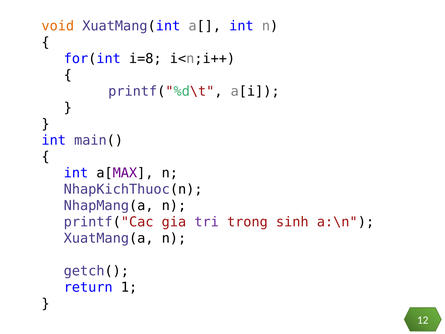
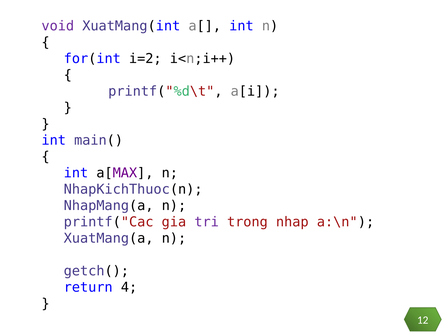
void colour: orange -> purple (58, 26)
i=8: i=8 -> i=2 (145, 59)
sinh: sinh -> nhap (292, 222)
1: 1 -> 4 (129, 287)
